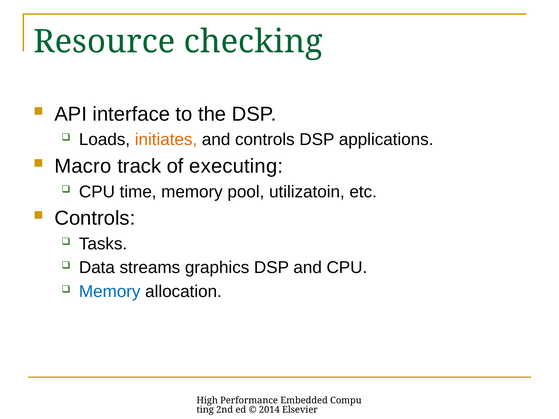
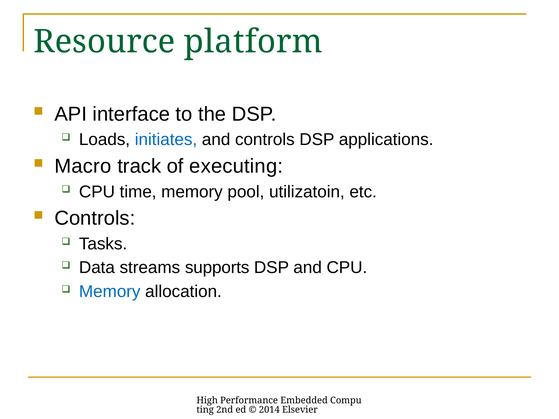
checking: checking -> platform (253, 42)
initiates colour: orange -> blue (166, 140)
graphics: graphics -> supports (217, 268)
